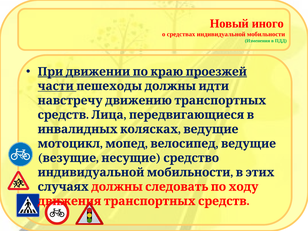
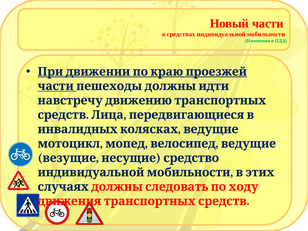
Новый иного: иного -> части (268, 23)
